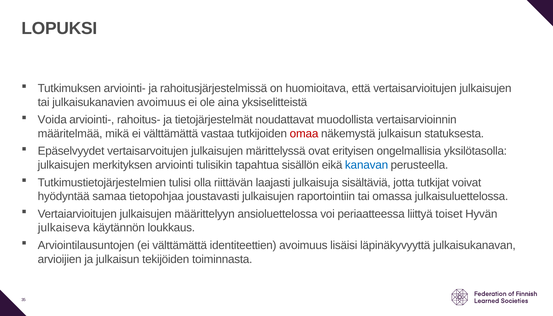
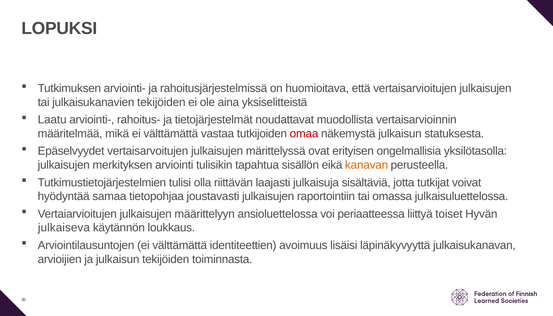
julkaisukanavien avoimuus: avoimuus -> tekijöiden (161, 102)
Voida: Voida -> Laatu (52, 120)
kanavan colour: blue -> orange (367, 165)
